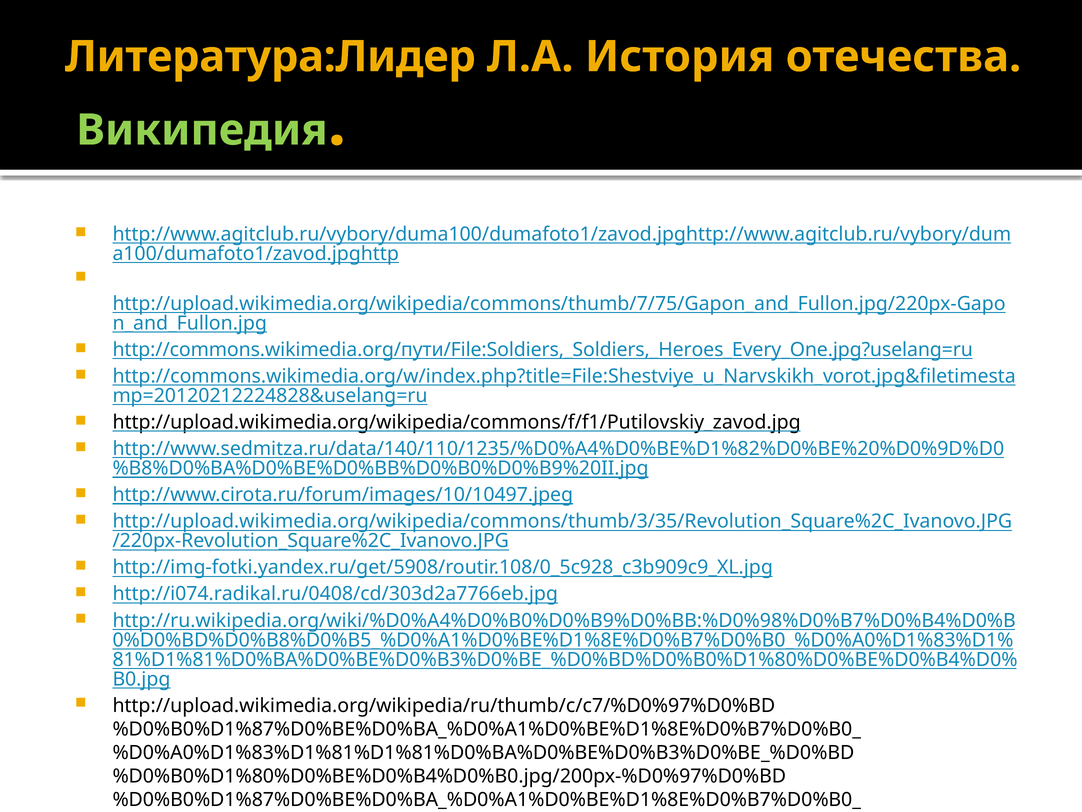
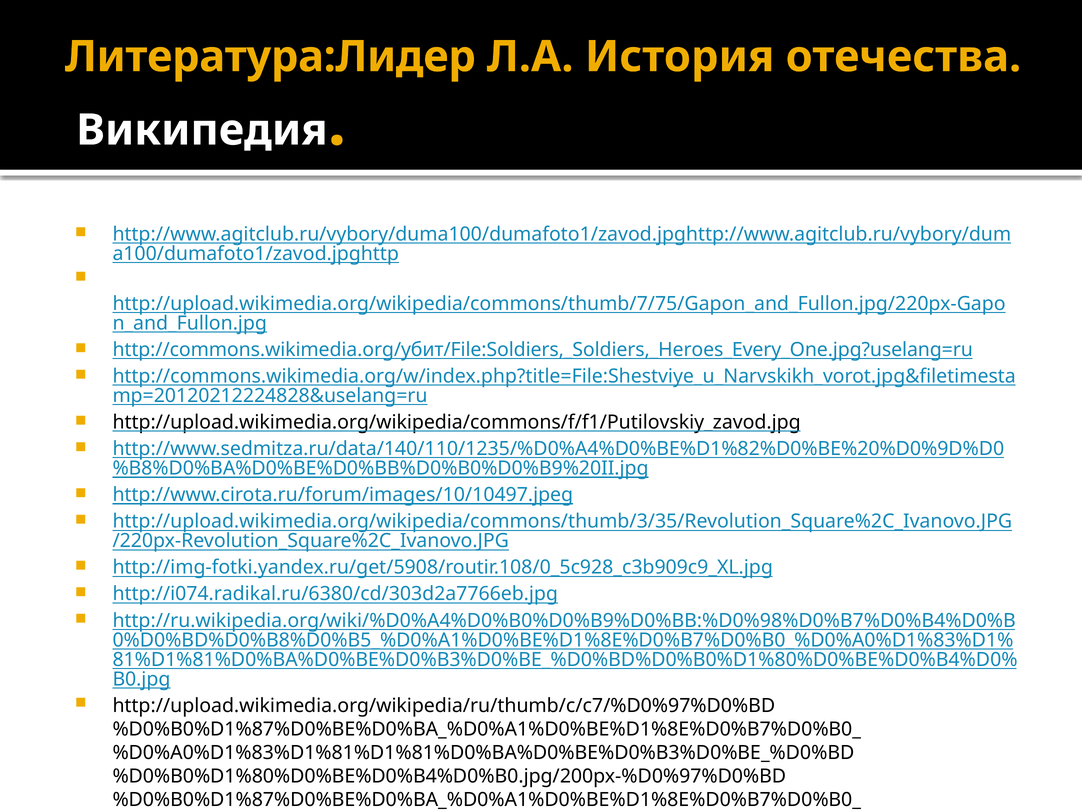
Википедия colour: light green -> white (202, 130)
http://commons.wikimedia.org/пути/File:Soldiers,_Soldiers,_Heroes_Every_One.jpg?uselang=ru: http://commons.wikimedia.org/пути/File:Soldiers,_Soldiers,_Heroes_Every_One.jpg?uselang=ru -> http://commons.wikimedia.org/убит/File:Soldiers,_Soldiers,_Heroes_Every_One.jpg?uselang=ru (543, 350)
http://i074.radikal.ru/0408/cd/303d2a7766eb.jpg: http://i074.radikal.ru/0408/cd/303d2a7766eb.jpg -> http://i074.radikal.ru/6380/cd/303d2a7766eb.jpg (335, 594)
